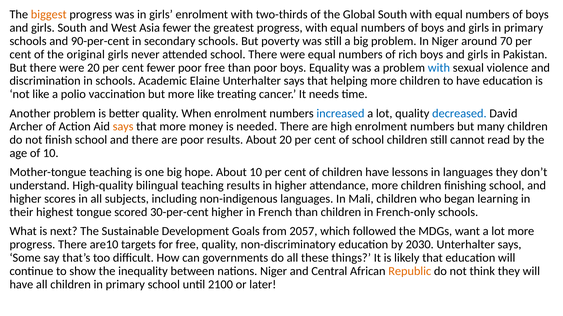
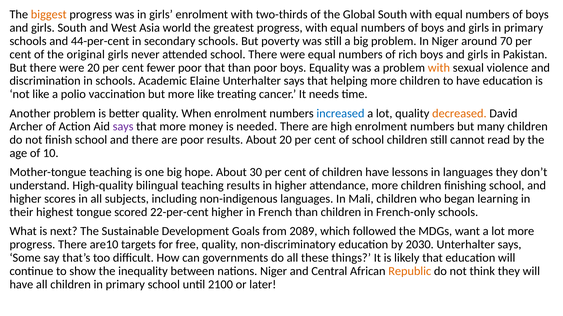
Asia fewer: fewer -> world (177, 28)
90-per-cent: 90-per-cent -> 44-per-cent (100, 41)
poor free: free -> that (215, 68)
with colour: blue -> orange (439, 68)
decreased colour: blue -> orange (459, 114)
says colour: orange -> purple (123, 127)
About 10: 10 -> 30 (256, 173)
30-per-cent: 30-per-cent -> 22-per-cent (179, 213)
2057: 2057 -> 2089 (303, 232)
